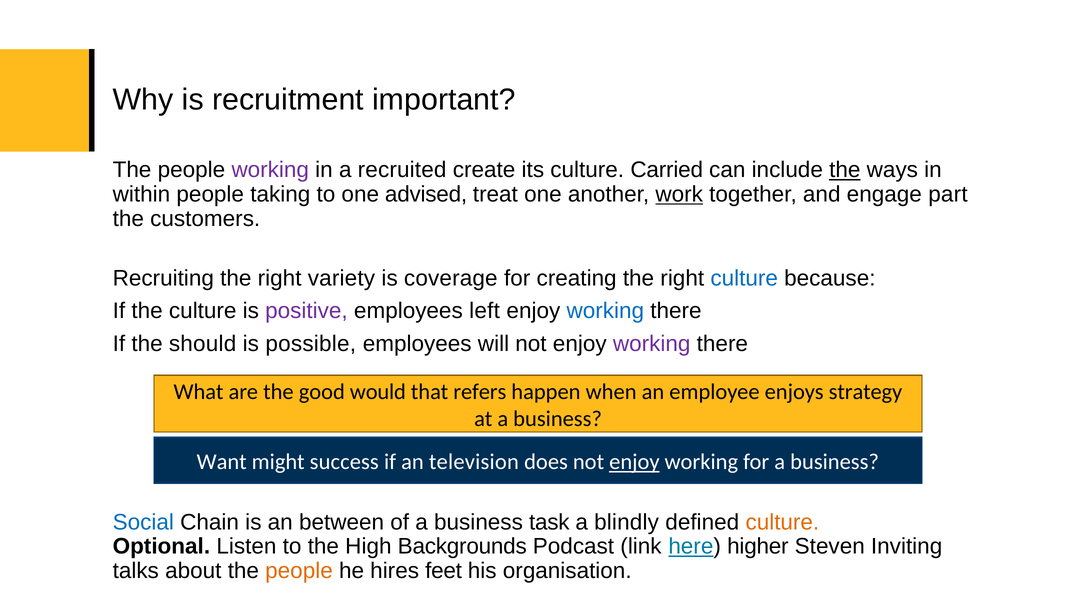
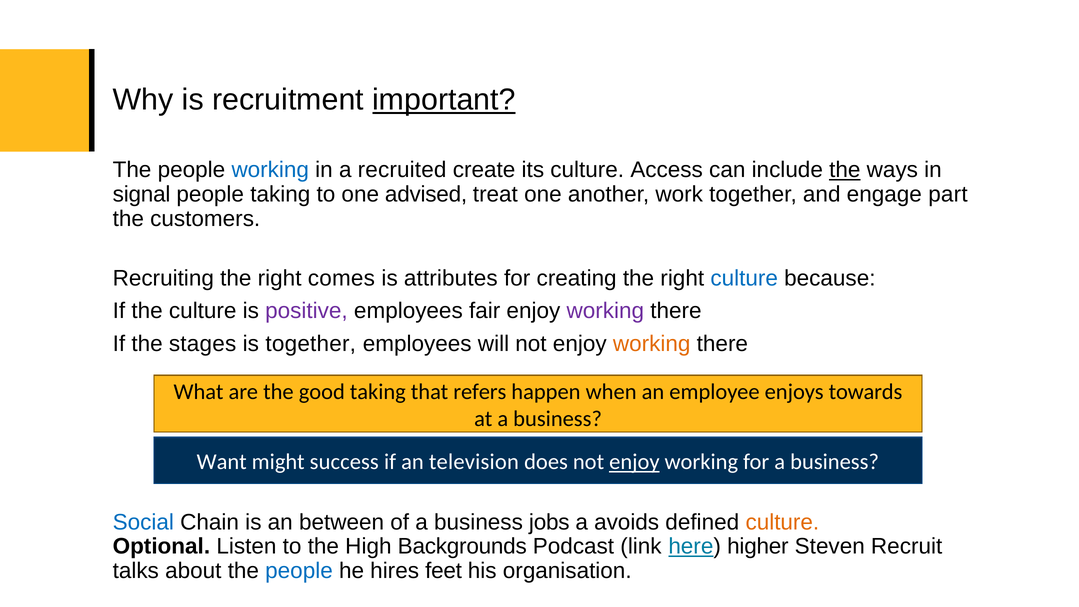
important underline: none -> present (444, 100)
working colour: purple -> blue (270, 170)
Carried: Carried -> Access (667, 170)
within: within -> signal (142, 194)
work underline: present -> none (679, 194)
variety: variety -> comes (341, 278)
coverage: coverage -> attributes (451, 278)
left: left -> fair (485, 311)
working colour: blue -> purple (605, 311)
should: should -> stages (203, 344)
is possible: possible -> together (311, 344)
working colour: purple -> orange (652, 344)
good would: would -> taking (378, 392)
strategy: strategy -> towards (866, 392)
task: task -> jobs (549, 522)
blindly: blindly -> avoids (627, 522)
Inviting: Inviting -> Recruit (907, 546)
people colour: orange -> blue (299, 571)
